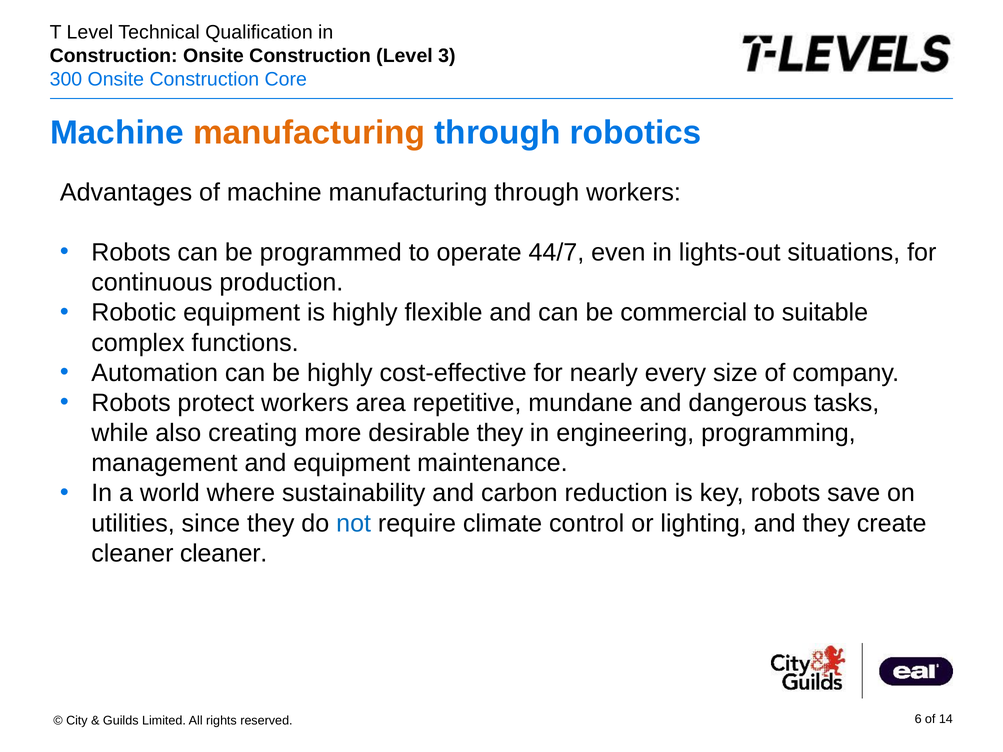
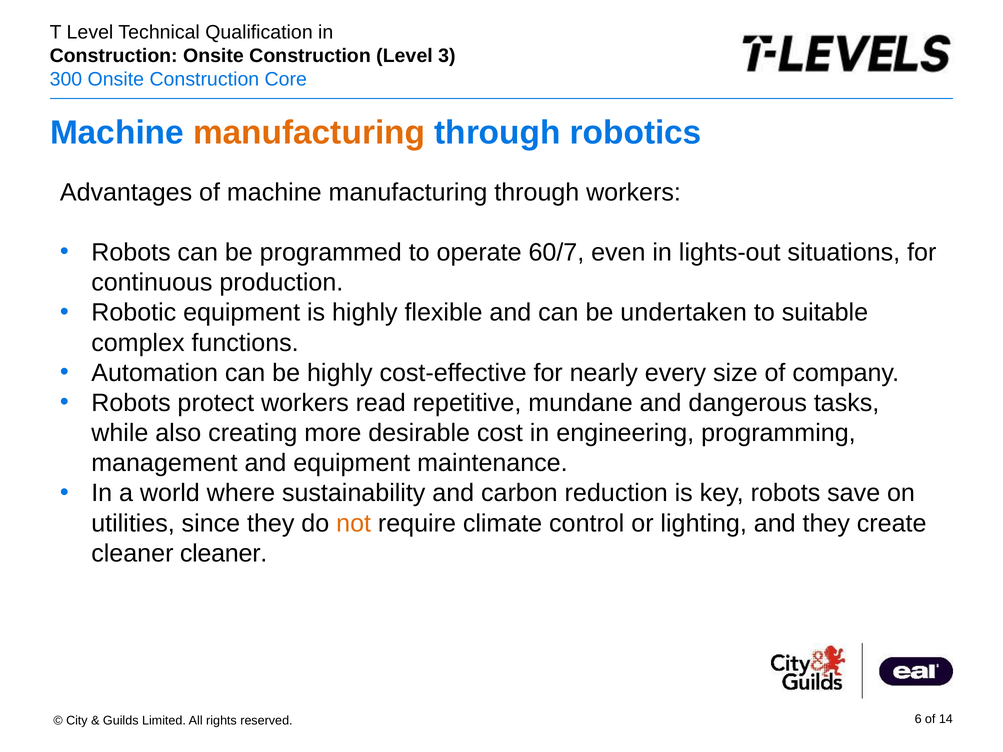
44/7: 44/7 -> 60/7 (556, 253)
commercial: commercial -> undertaken (684, 313)
area: area -> read (381, 403)
desirable they: they -> cost (500, 433)
not colour: blue -> orange (354, 523)
